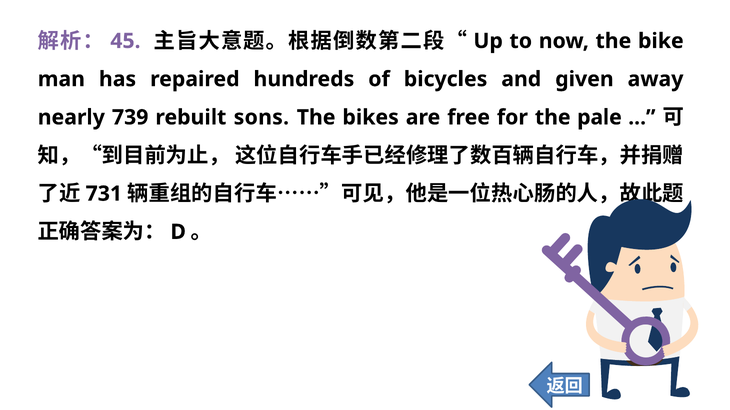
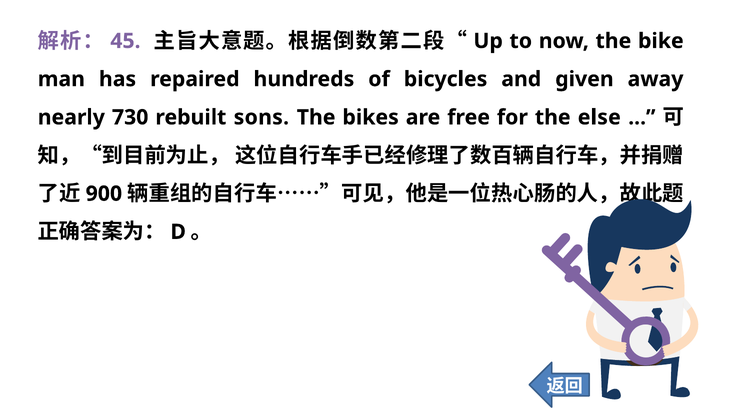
739: 739 -> 730 (130, 118)
pale: pale -> else (599, 118)
731: 731 -> 900 (104, 194)
